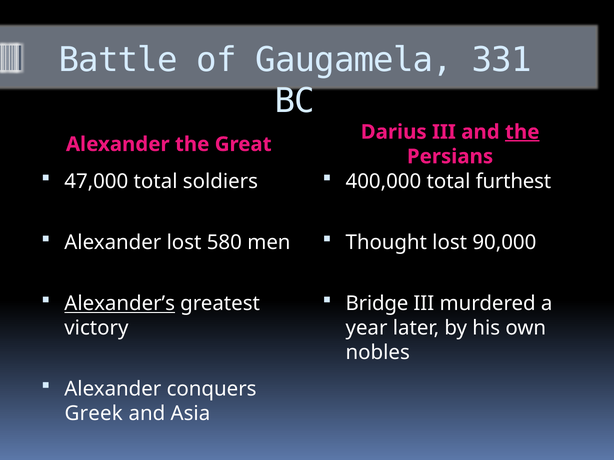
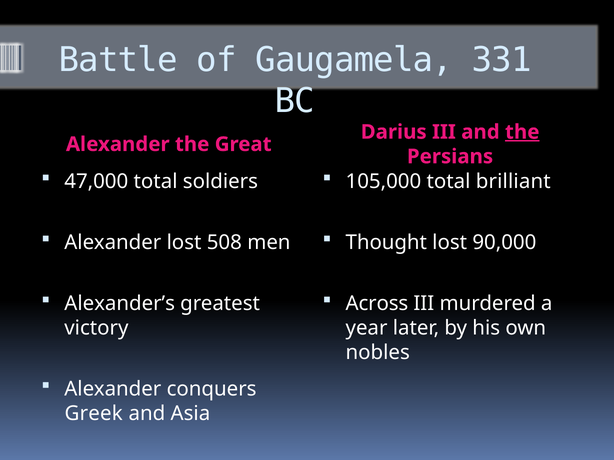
400,000: 400,000 -> 105,000 (383, 182)
furthest: furthest -> brilliant (513, 182)
580: 580 -> 508 (224, 243)
Alexander’s underline: present -> none (120, 304)
Bridge: Bridge -> Across (377, 304)
